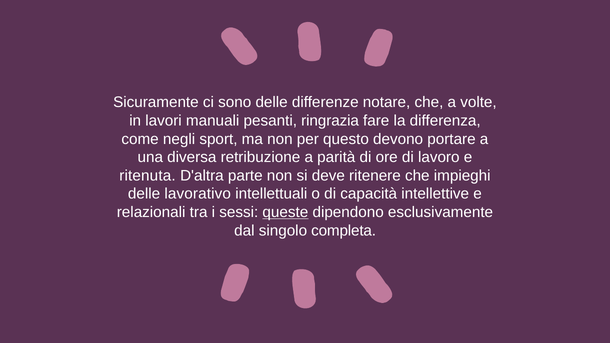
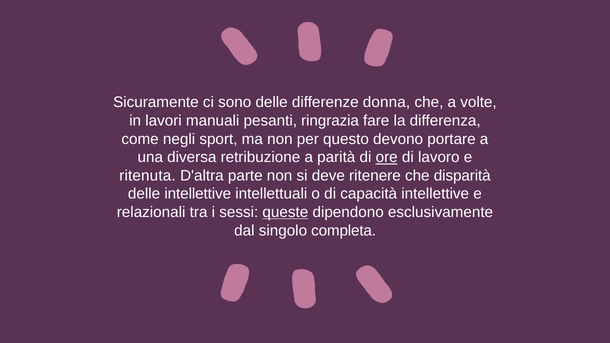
notare: notare -> donna (386, 102)
ore underline: none -> present (387, 157)
impieghi: impieghi -> disparità (462, 176)
delle lavorativo: lavorativo -> intellettive (198, 194)
